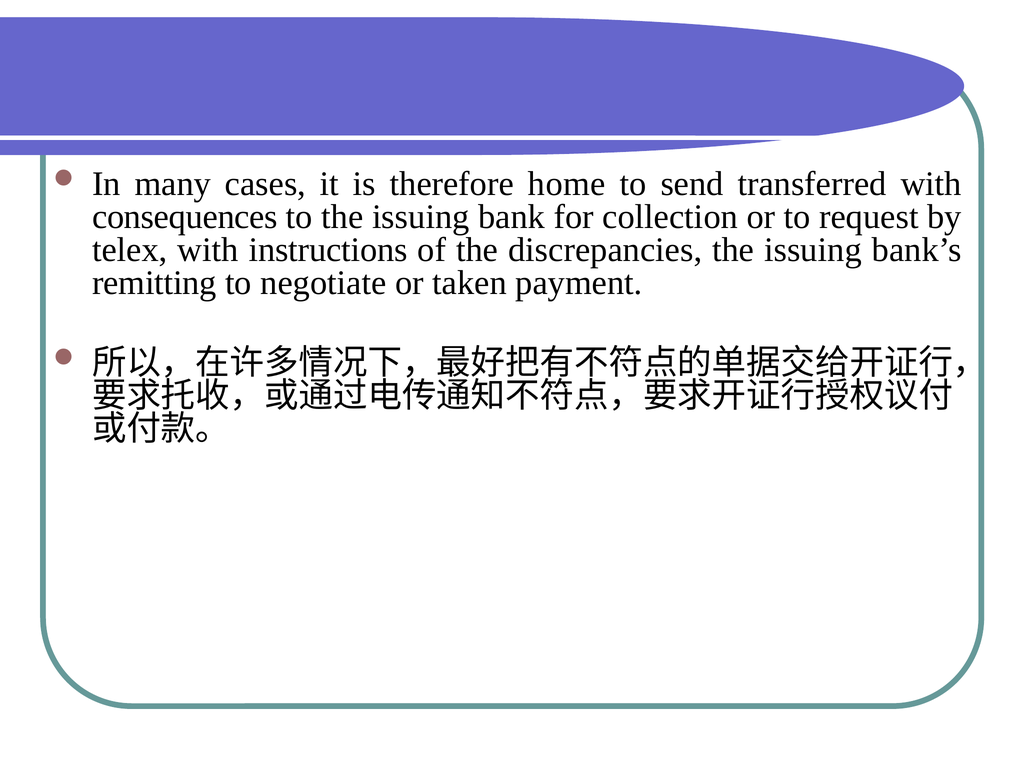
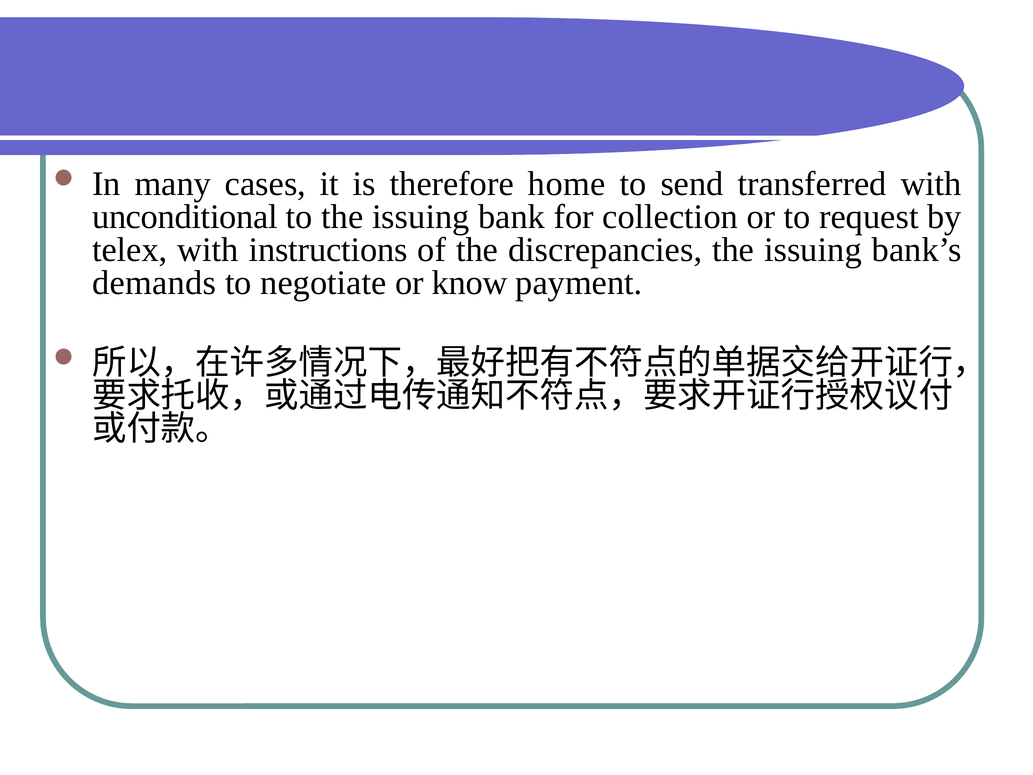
consequences: consequences -> unconditional (185, 217)
remitting: remitting -> demands (154, 283)
taken: taken -> know (470, 283)
